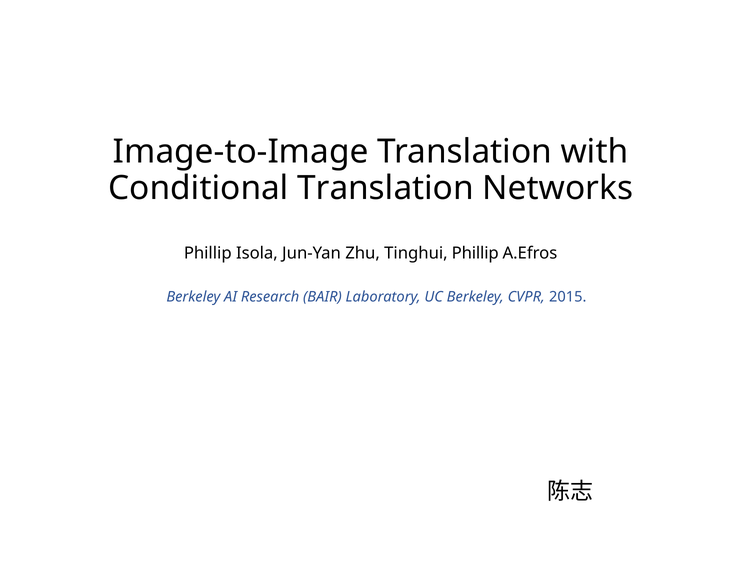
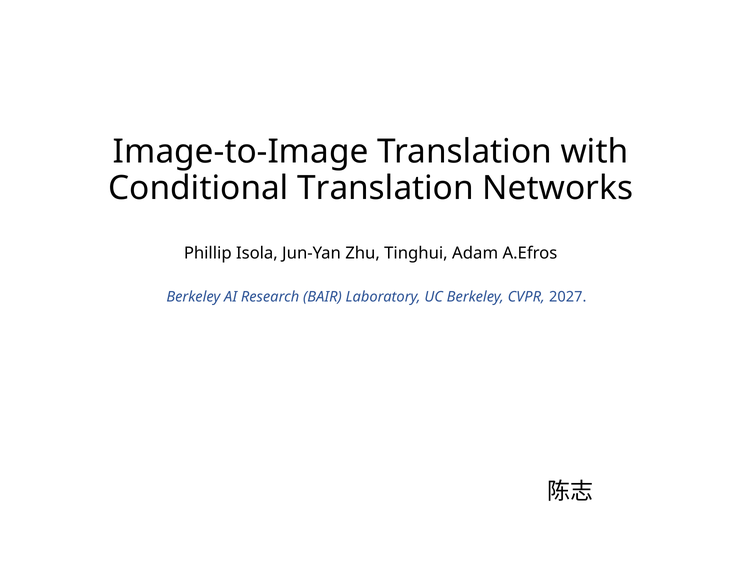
Tinghui Phillip: Phillip -> Adam (475, 253)
2015: 2015 -> 2027 (568, 297)
